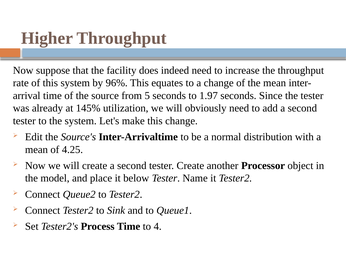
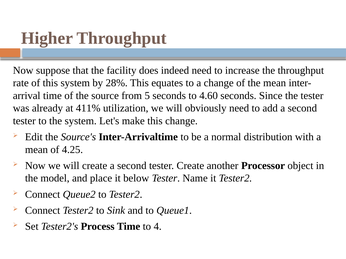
96%: 96% -> 28% (117, 83)
1.97: 1.97 -> 4.60 (209, 96)
145%: 145% -> 411% (88, 108)
